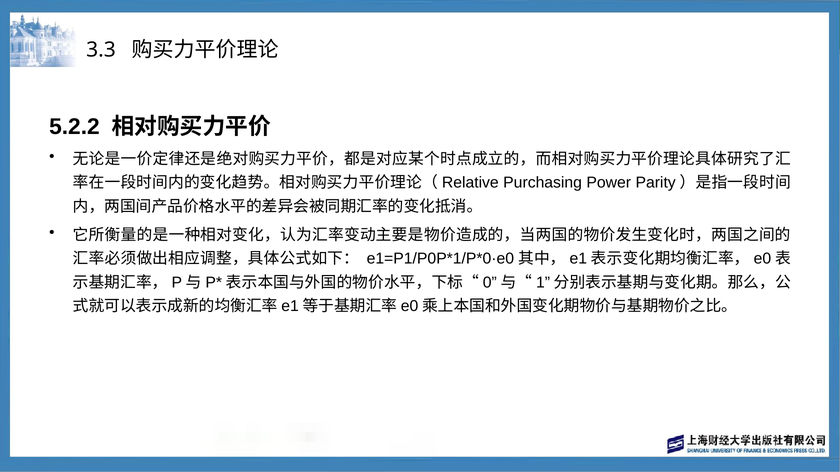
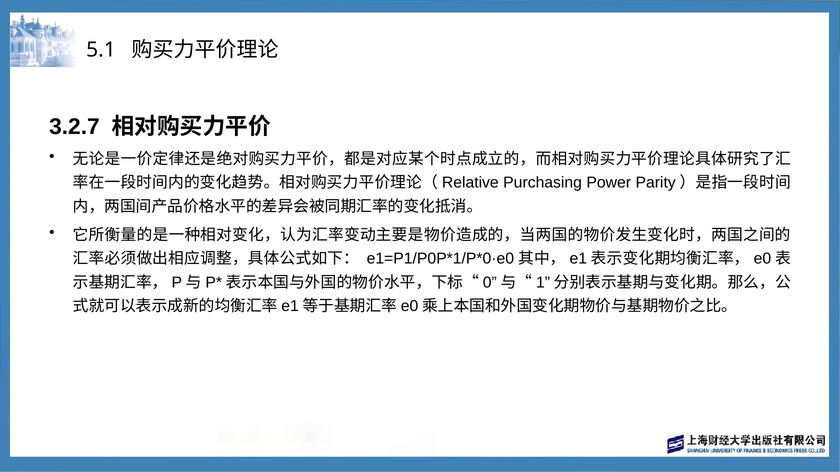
3.3: 3.3 -> 5.1 (101, 50)
5.2.2: 5.2.2 -> 3.2.7 (74, 127)
